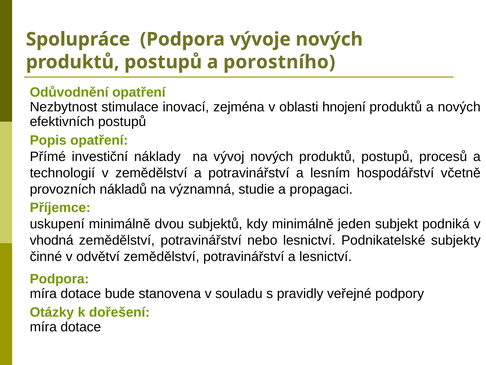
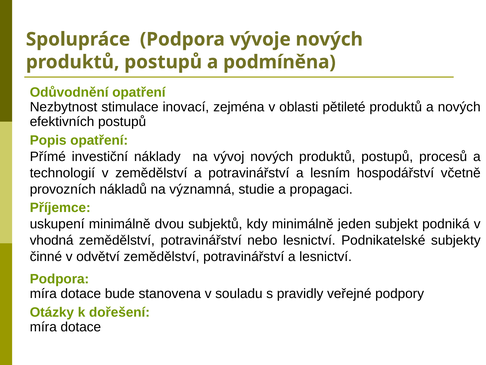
porostního: porostního -> podmíněna (279, 62)
hnojení: hnojení -> pětileté (344, 107)
